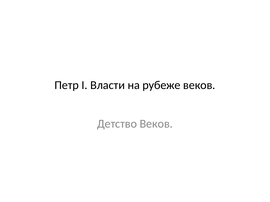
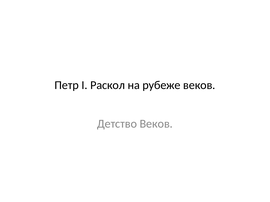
Власти: Власти -> Раскол (108, 85)
